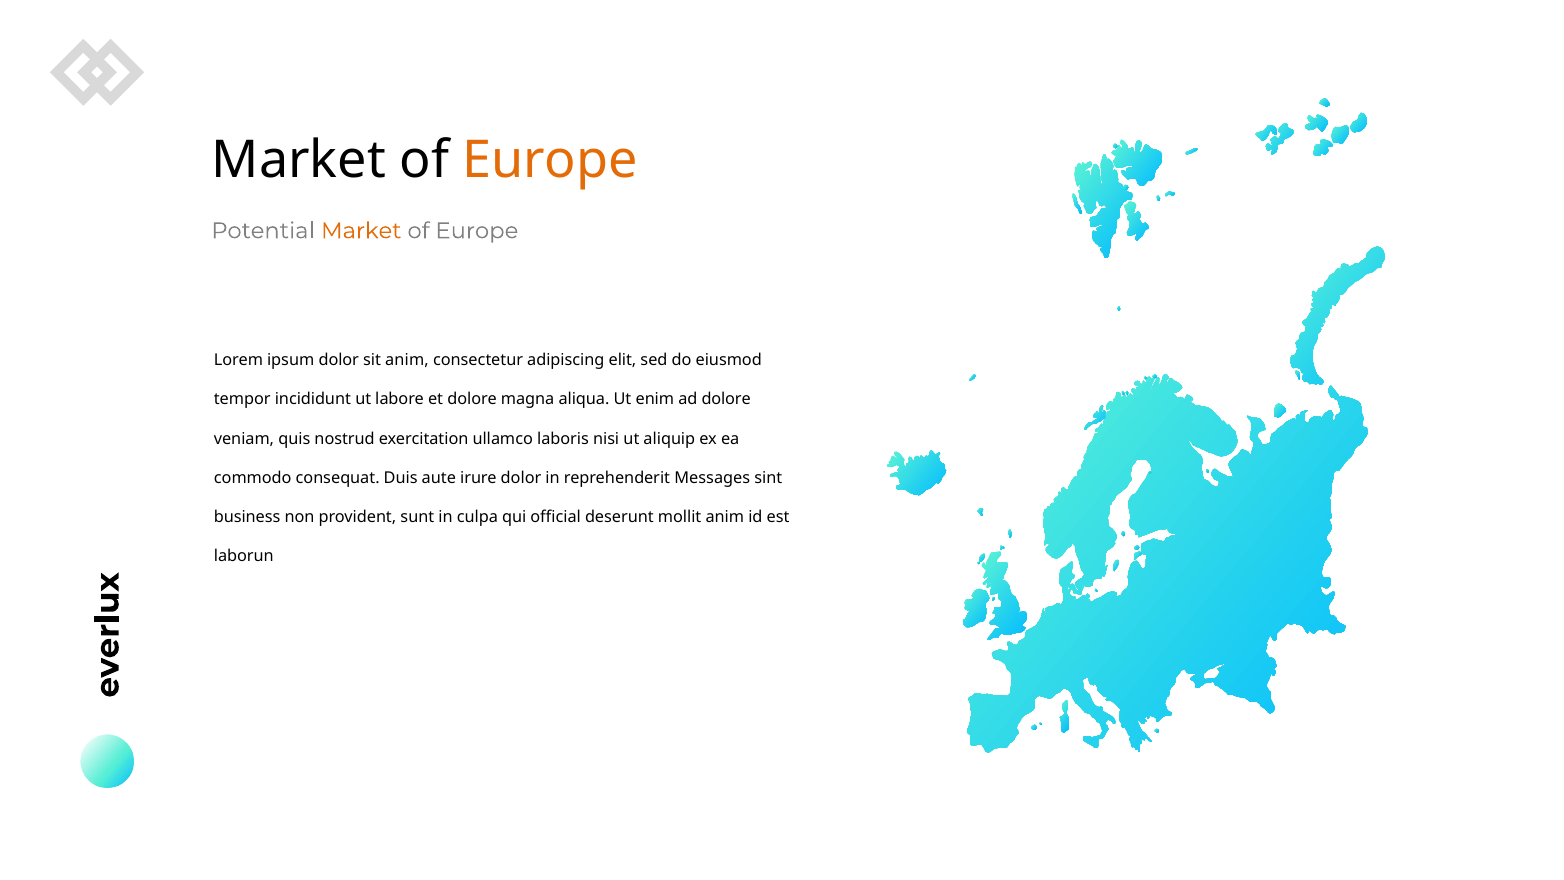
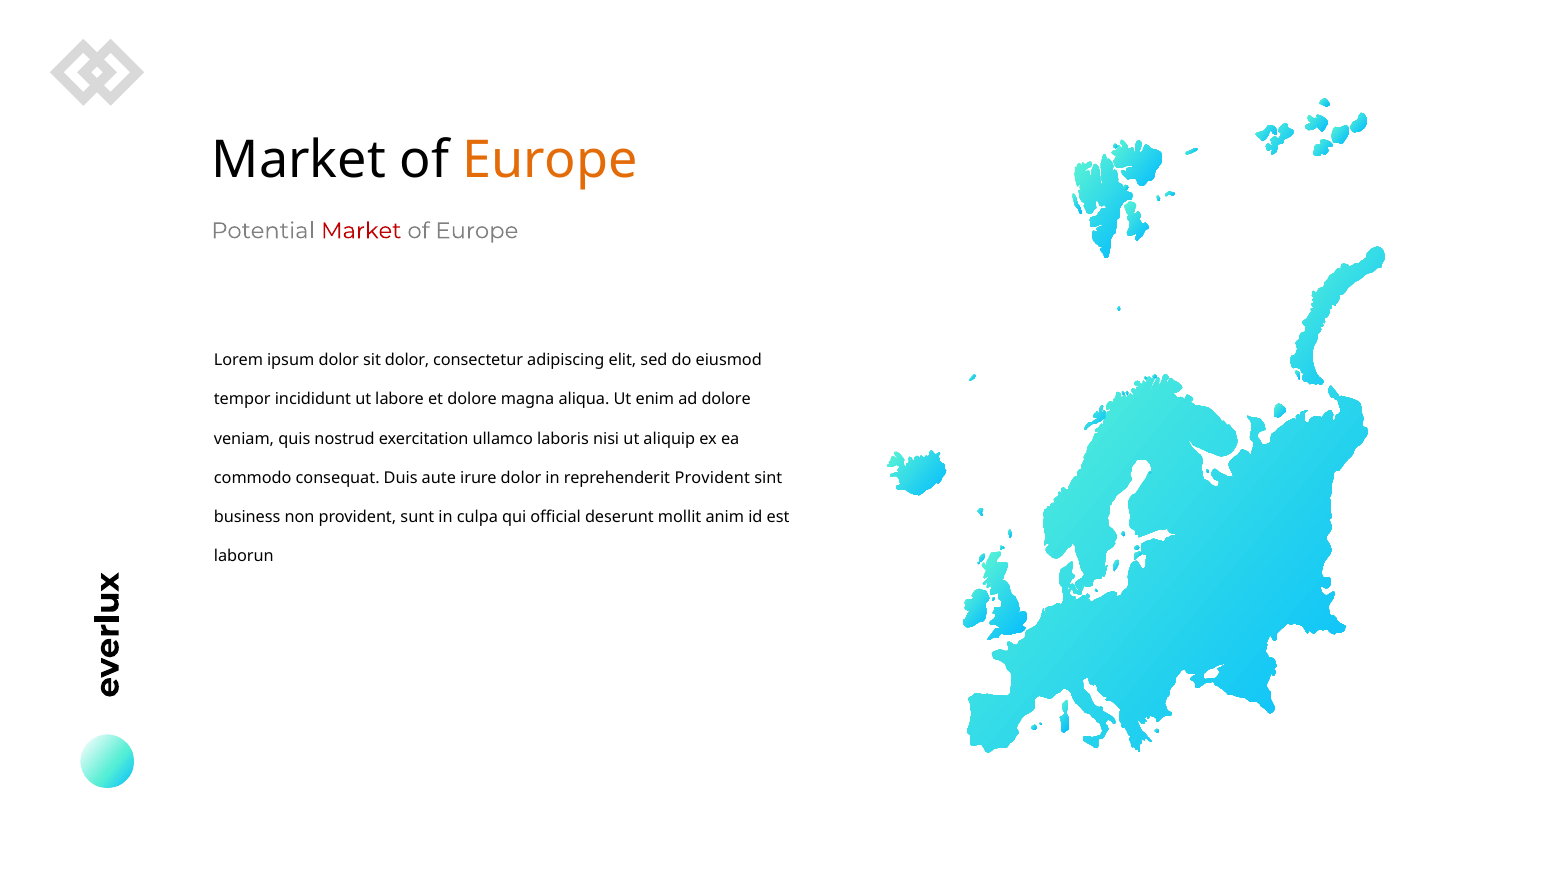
Market colour: orange -> red (361, 231)
sit anim: anim -> dolor (407, 360)
reprehenderit Messages: Messages -> Provident (712, 478)
